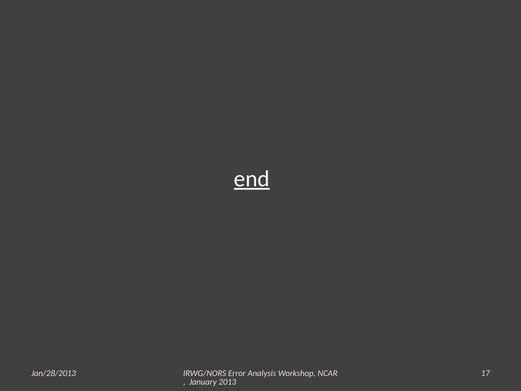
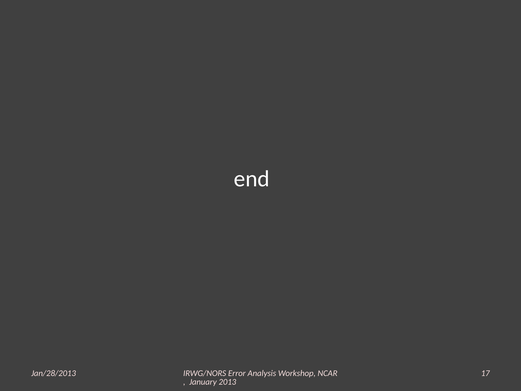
end underline: present -> none (252, 179)
